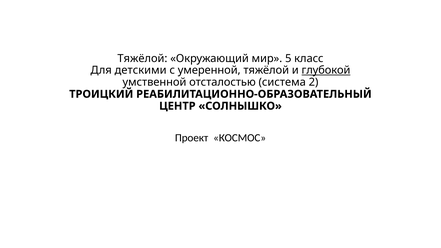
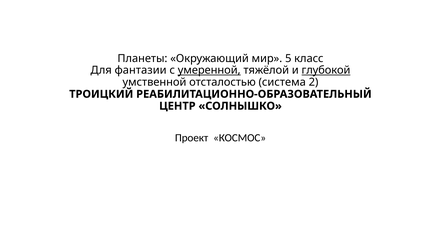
Тяжёлой: Тяжёлой -> Планеты (142, 58)
детскими: детскими -> фантазии (141, 70)
умеренной underline: none -> present (209, 70)
